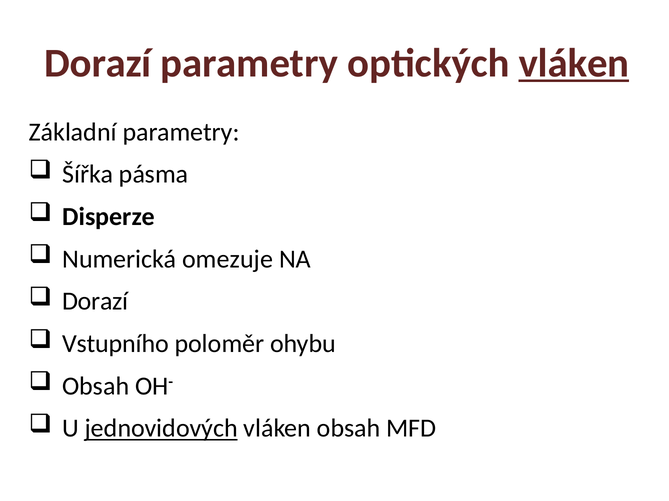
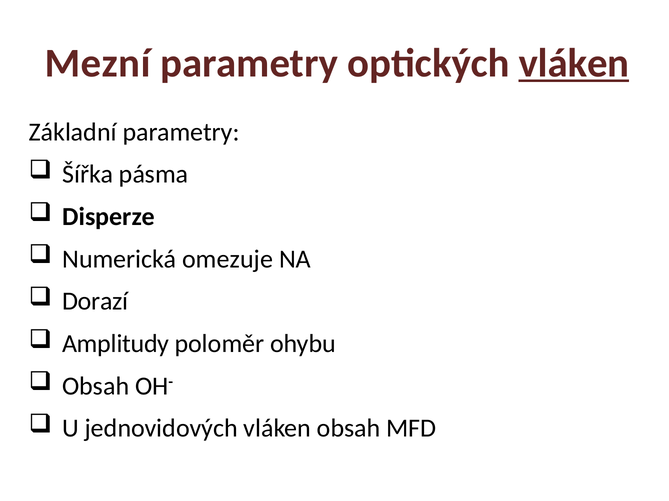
Dorazí: Dorazí -> Mezní (98, 63)
Vstupního: Vstupního -> Amplitudy (116, 344)
jednovidových underline: present -> none (161, 429)
